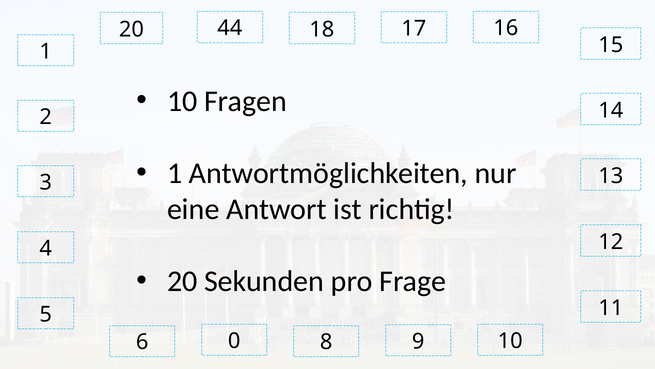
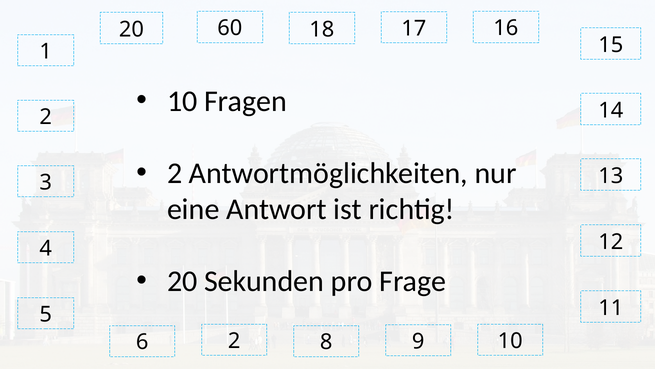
44: 44 -> 60 (230, 28)
1: 1 -> 2 (175, 173)
6 0: 0 -> 2 (234, 340)
